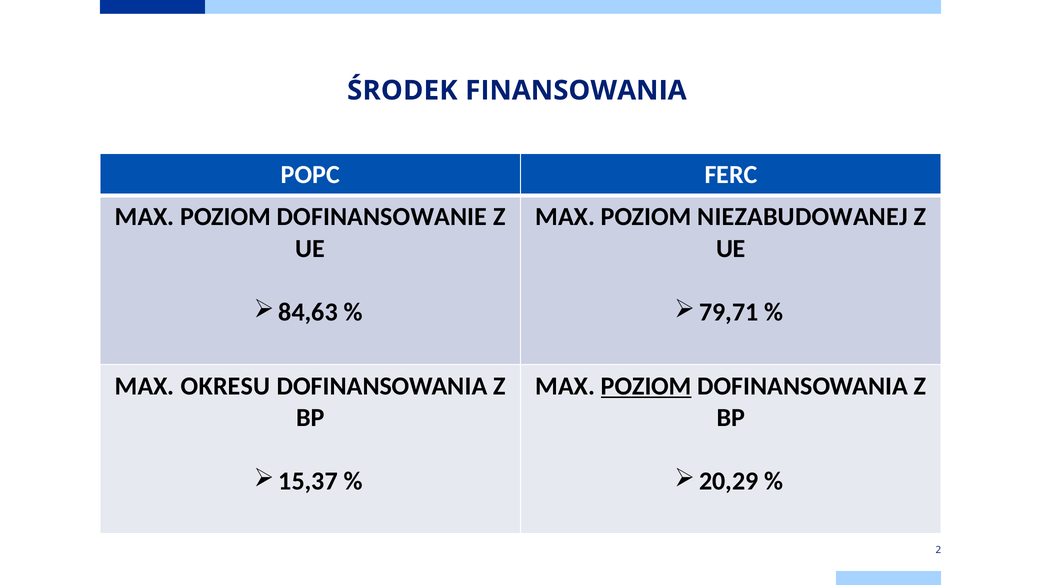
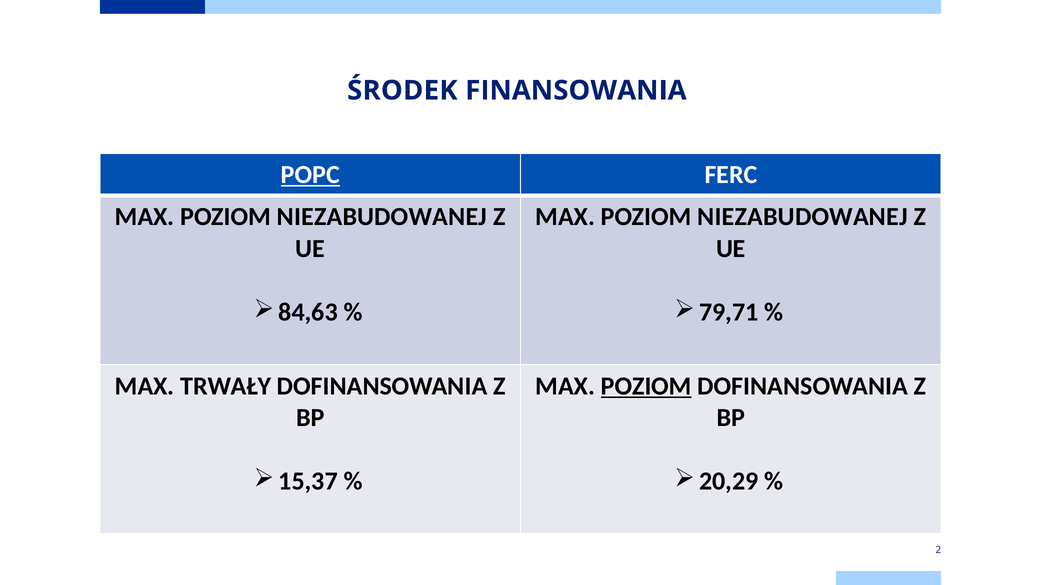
POPC underline: none -> present (310, 175)
DOFINANSOWANIE: DOFINANSOWANIE -> NIEZABUDOWANEJ (382, 217)
OKRESU: OKRESU -> TRWAŁY (226, 386)
